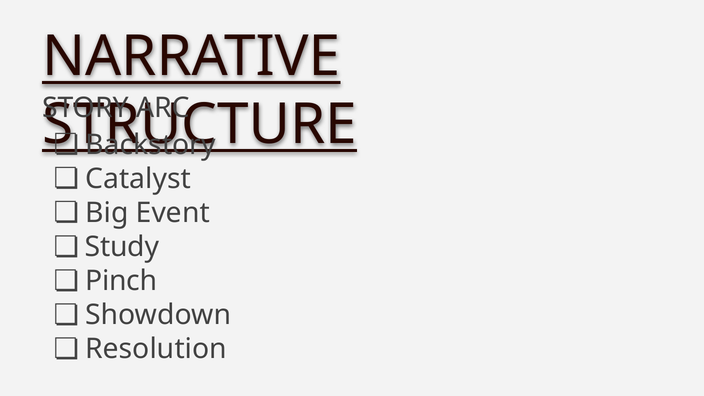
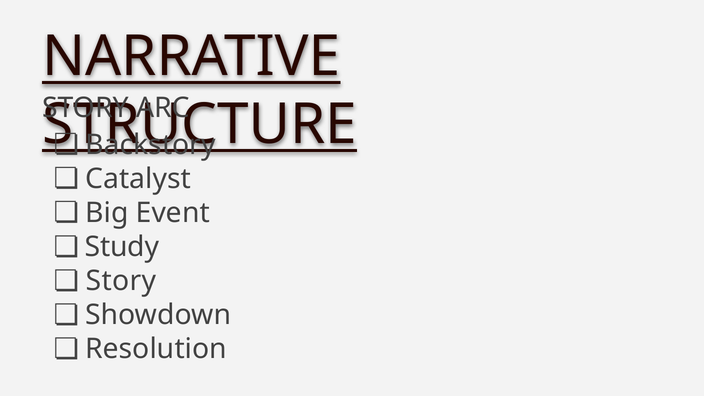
Pinch: Pinch -> Story (121, 281)
